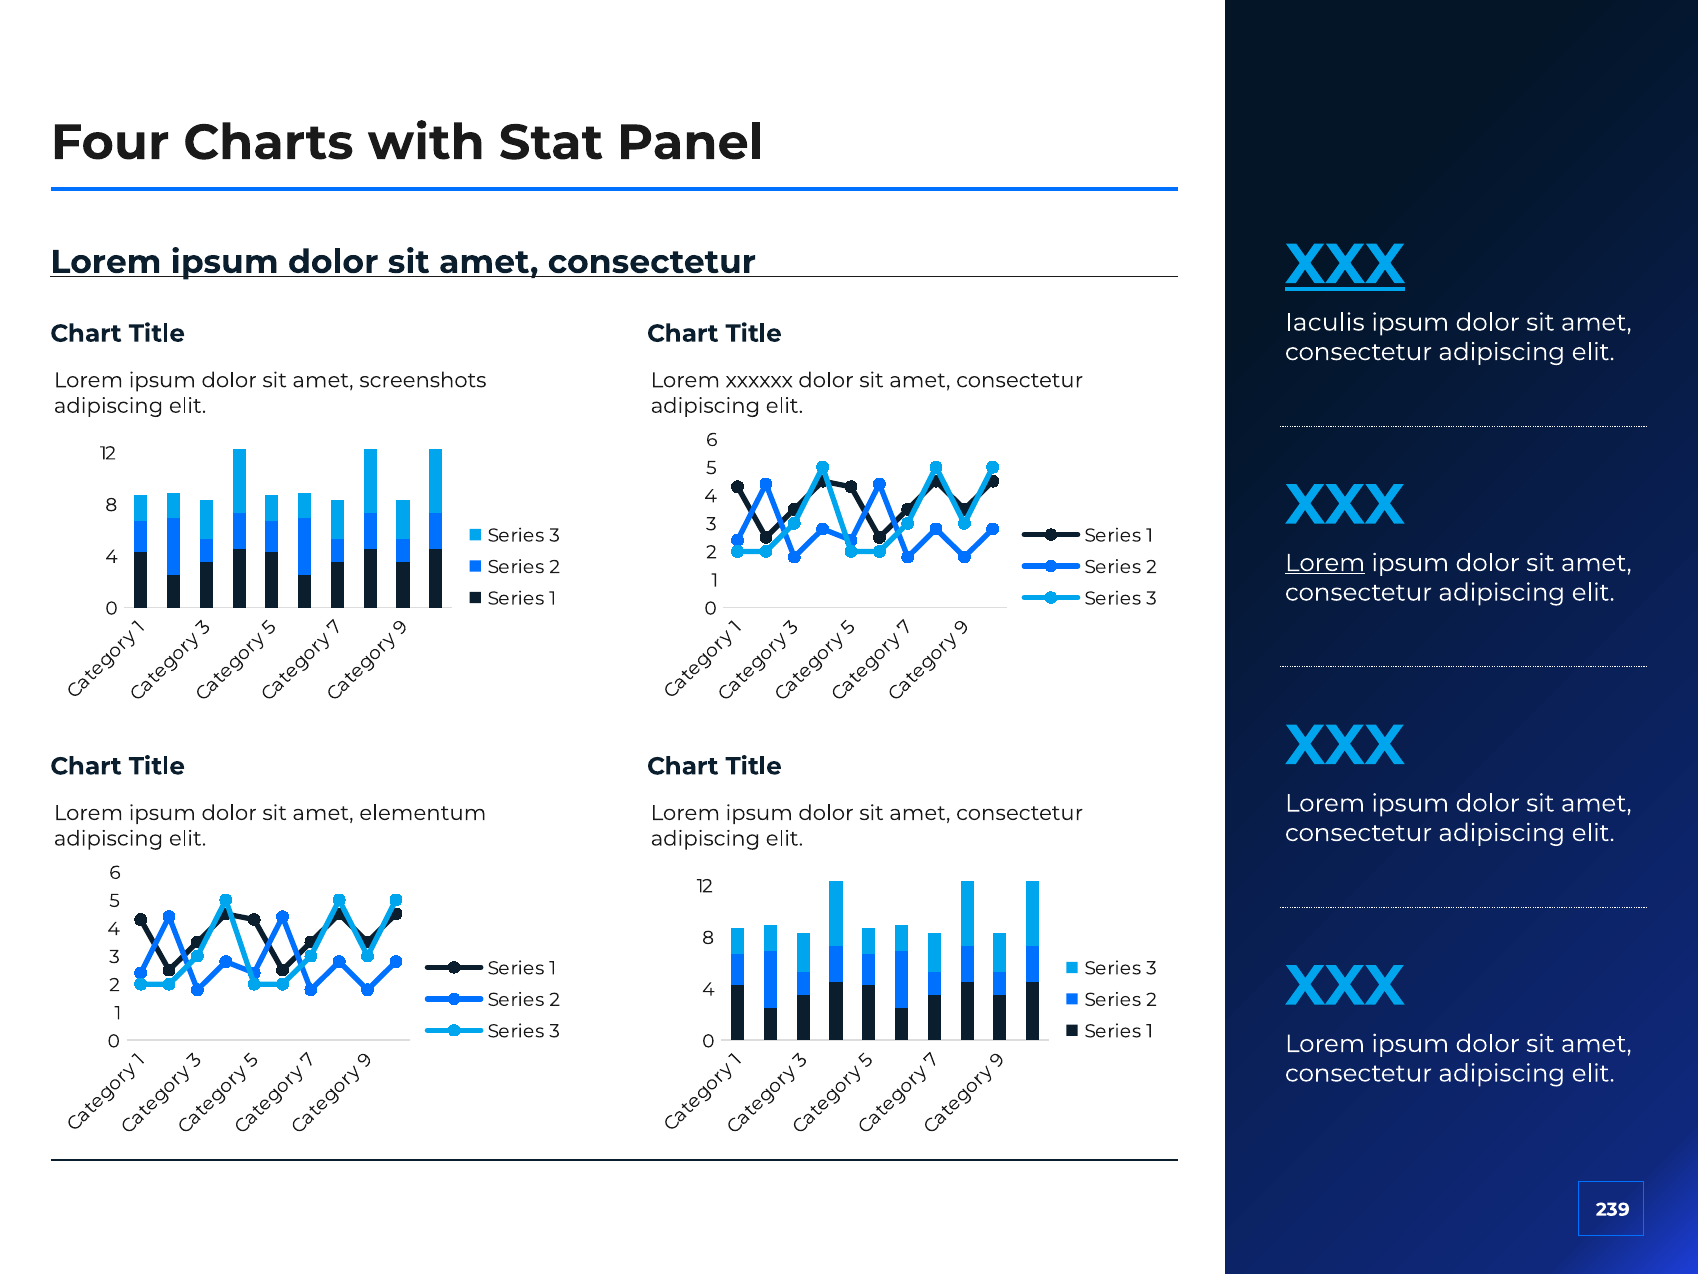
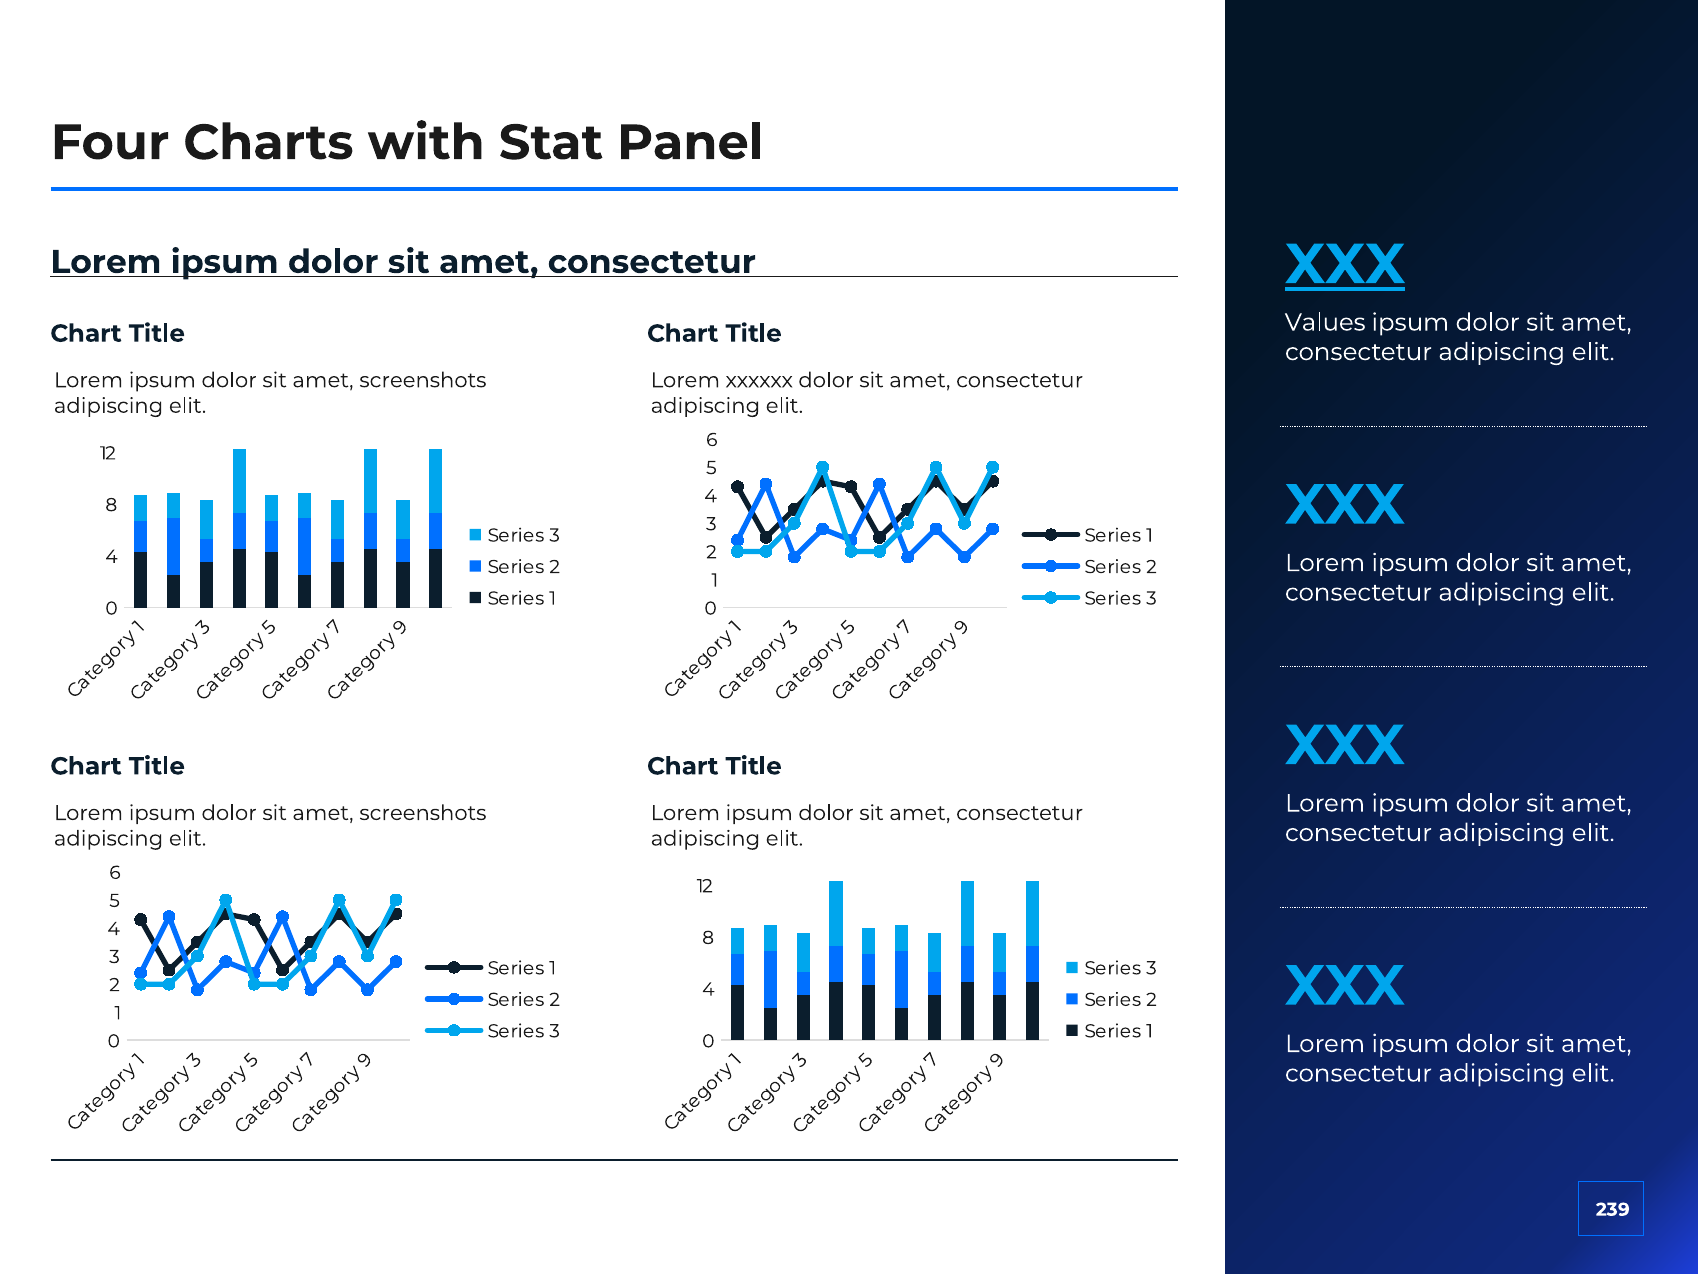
Iaculis: Iaculis -> Values (1325, 322)
Lorem underline: present -> none (1325, 563)
elementum: elementum -> screenshots (423, 813)
